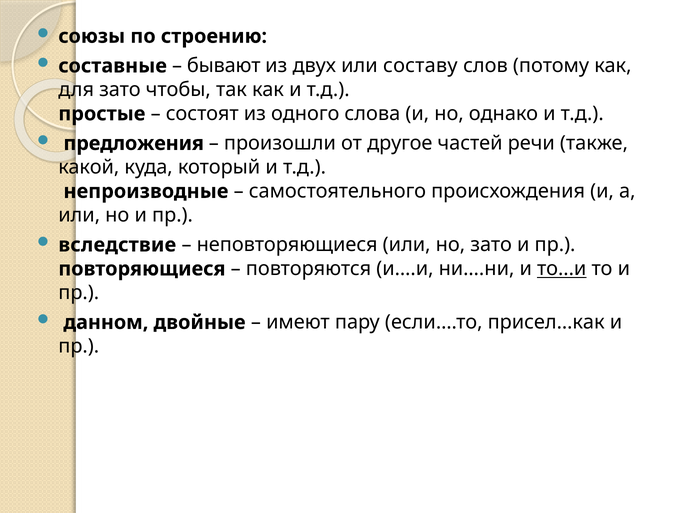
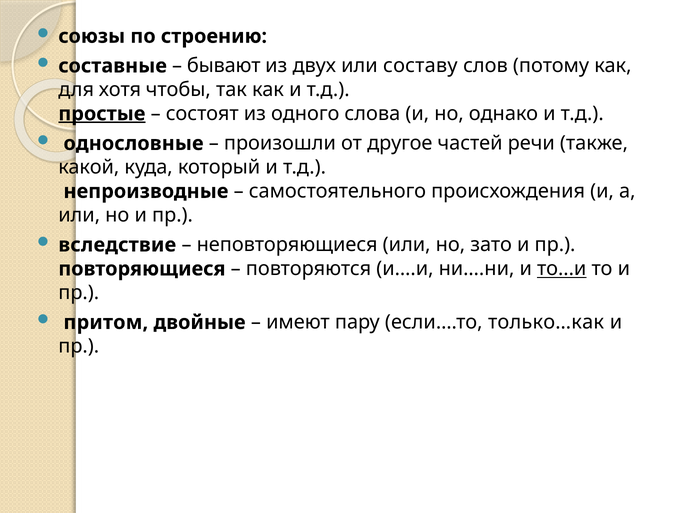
для зато: зато -> хотя (120, 90)
простые underline: none -> present (102, 114)
предложения: предложения -> однословные (134, 143)
данном: данном -> притом (106, 322)
присел…как: присел…как -> только…как (546, 322)
